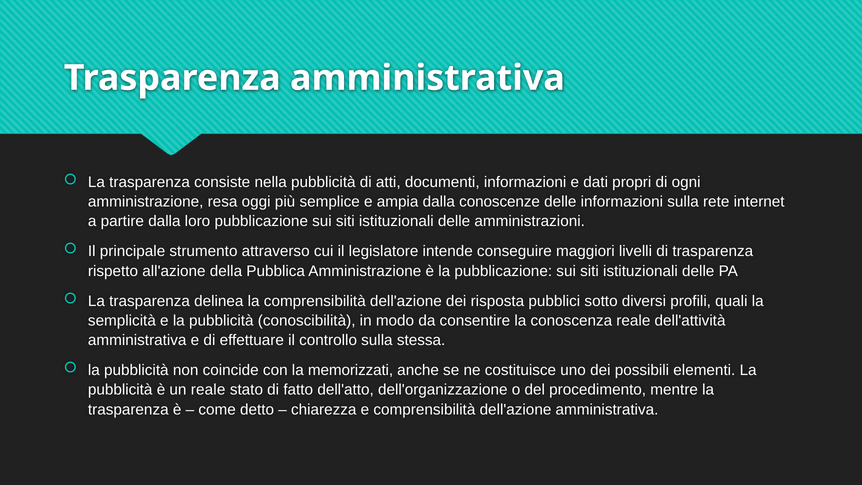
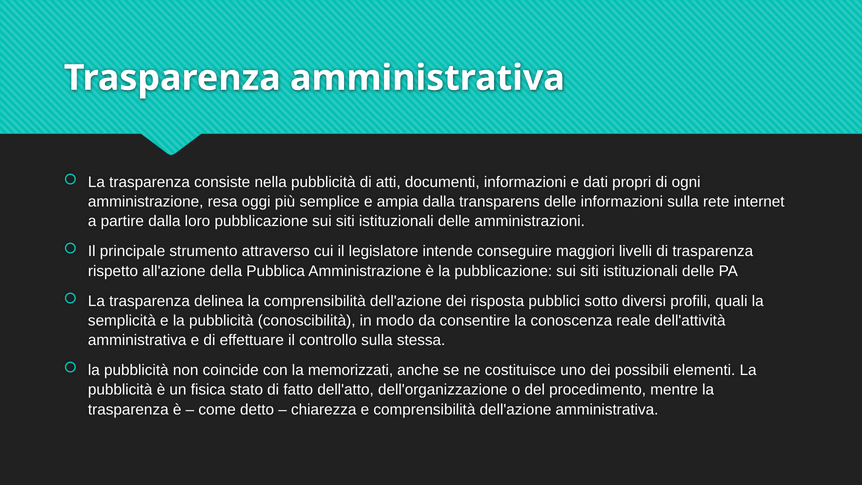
conoscenze: conoscenze -> transparens (500, 202)
un reale: reale -> fisica (208, 390)
